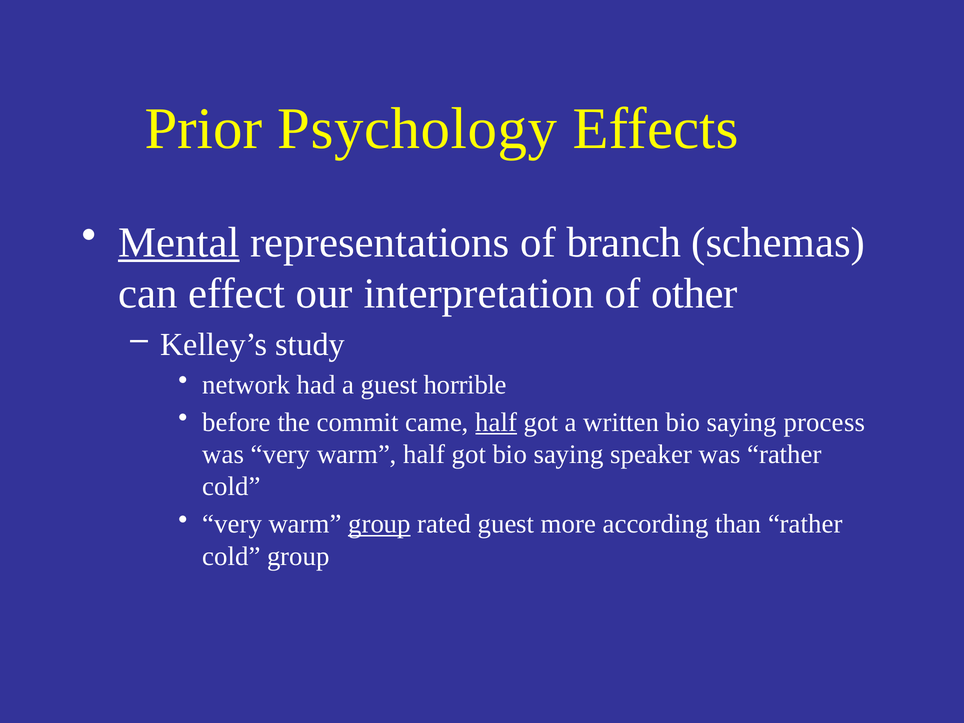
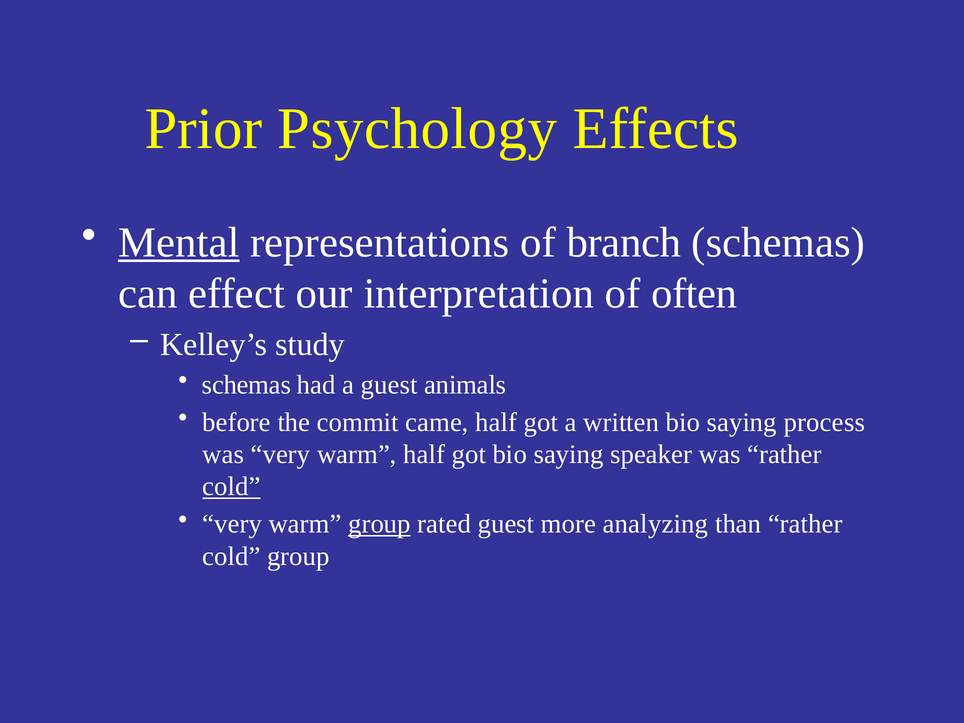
other: other -> often (694, 294)
network: network -> schemas (246, 385)
horrible: horrible -> animals (465, 385)
half underline: present -> none (496, 422)
cold underline: none -> present (231, 487)
according: according -> analyzing (656, 524)
